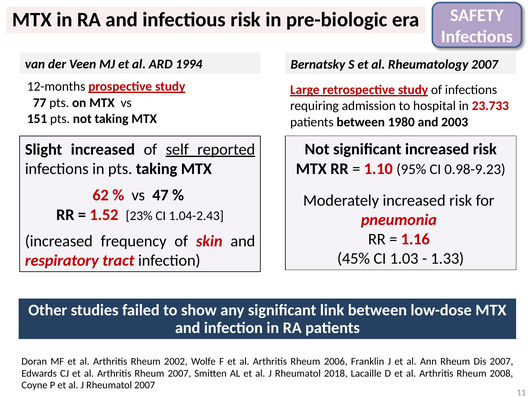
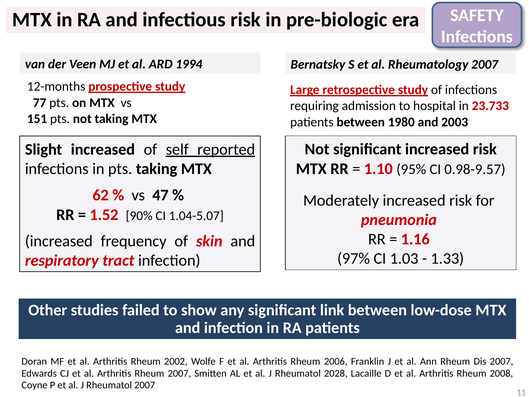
0.98-9.23: 0.98-9.23 -> 0.98-9.57 (475, 169)
23%: 23% -> 90% (139, 216)
1.04-2.43: 1.04-2.43 -> 1.04-5.07 (196, 216)
45%: 45% -> 97% (354, 258)
2018: 2018 -> 2028 (336, 373)
